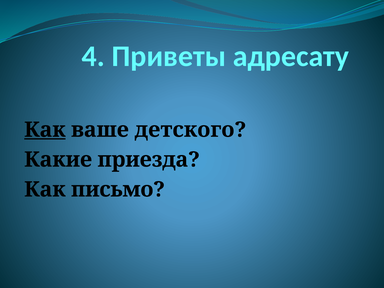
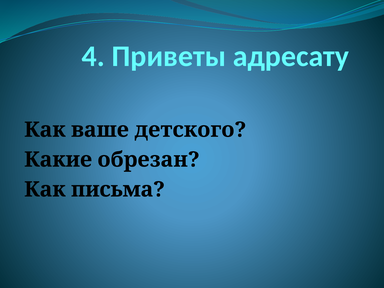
Как underline: present -> none (45, 130)
приезда: приезда -> обрезан (149, 160)
письмо: письмо -> письма (118, 189)
